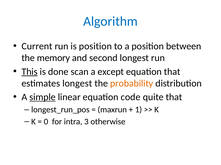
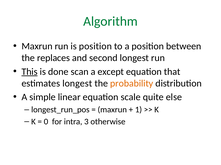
Algorithm colour: blue -> green (110, 21)
Current: Current -> Maxrun (37, 46)
memory: memory -> replaces (53, 58)
simple underline: present -> none (43, 97)
code: code -> scale (131, 97)
quite that: that -> else (174, 97)
